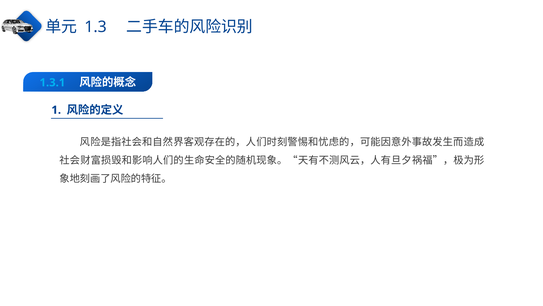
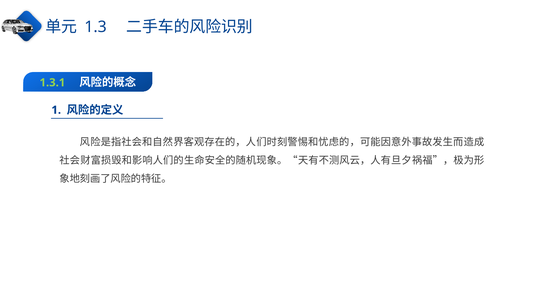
1.3.1 colour: light blue -> light green (52, 82)
